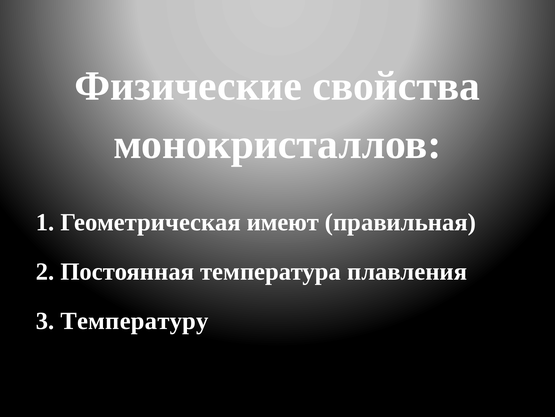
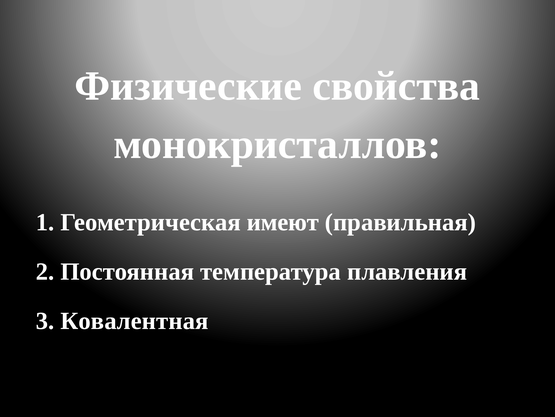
Температуру: Температуру -> Ковалентная (135, 321)
